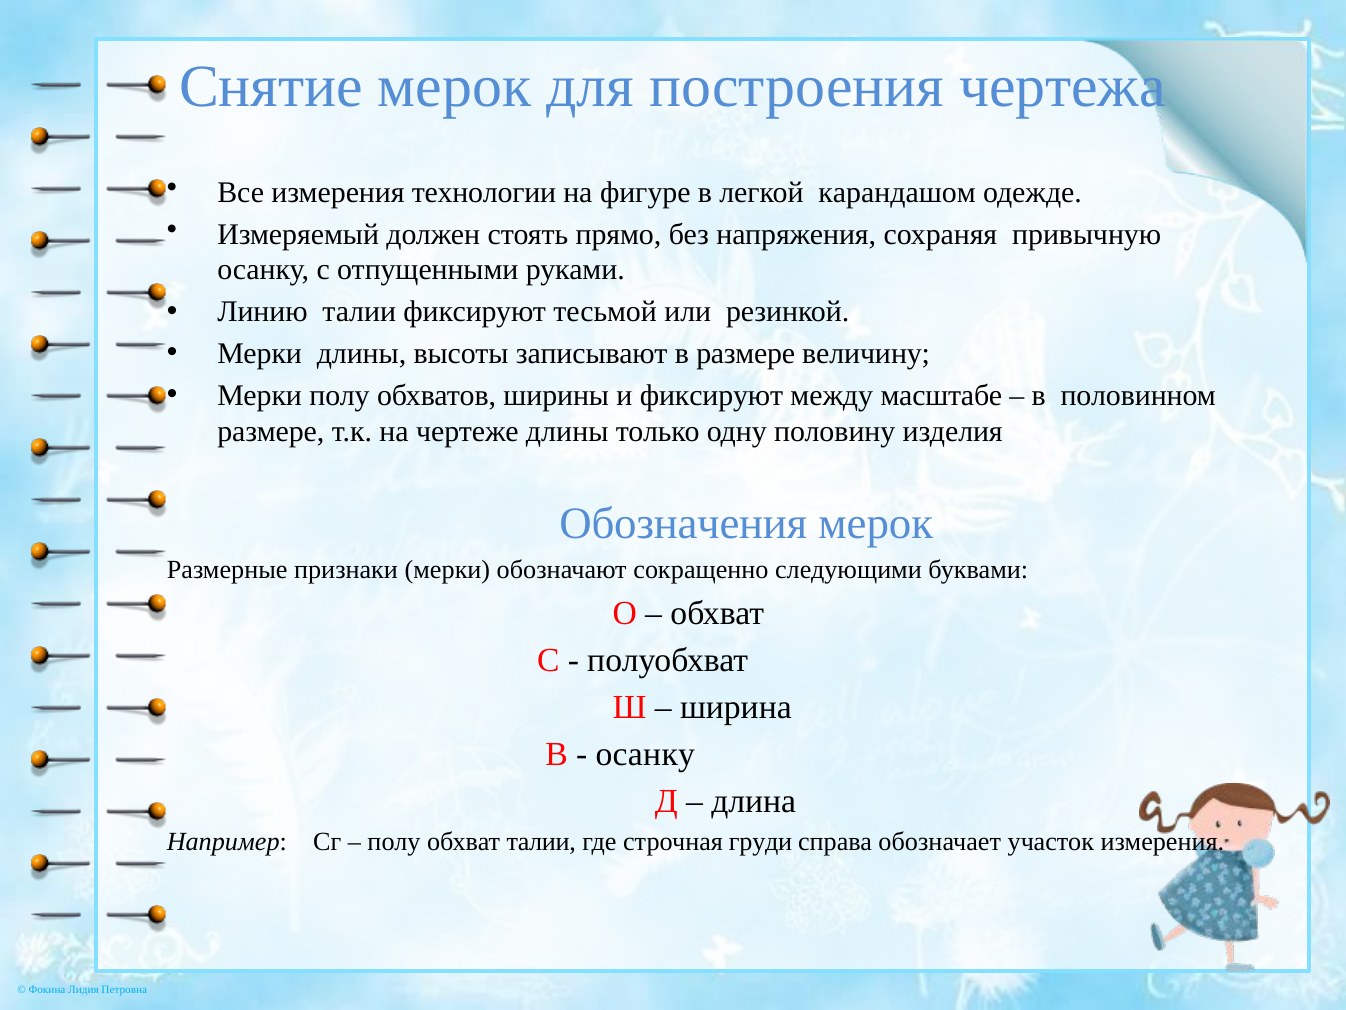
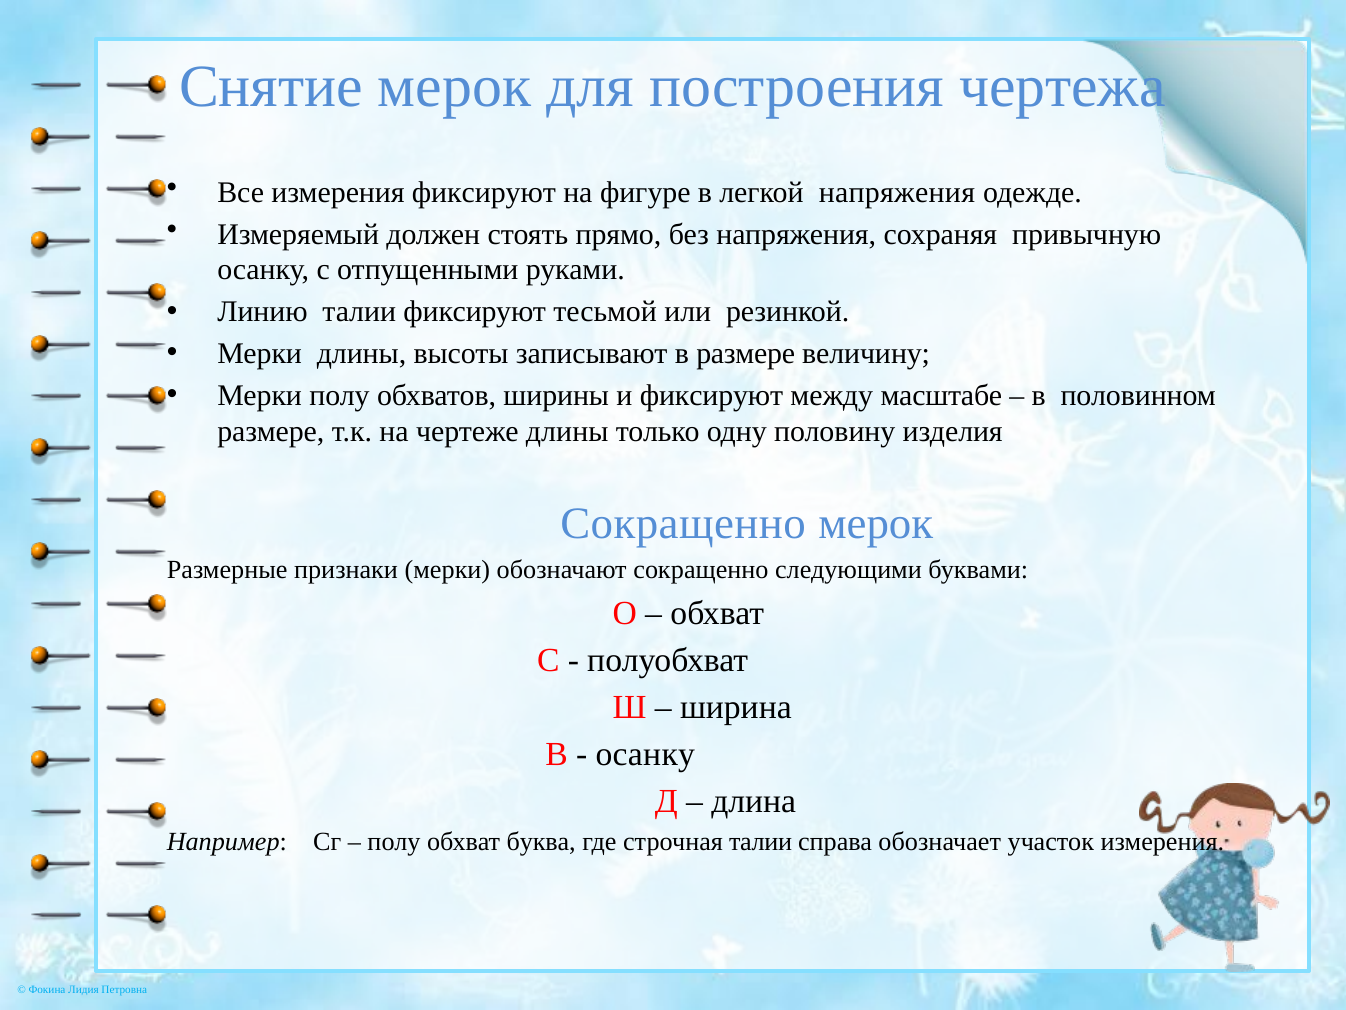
измерения технологии: технологии -> фиксируют (484, 192)
легкой карандашом: карандашом -> напряжения (897, 192)
Обозначения: Обозначения -> Сокращенно (683, 523)
обхват талии: талии -> буква (541, 842)
строчная груди: груди -> талии (761, 842)
